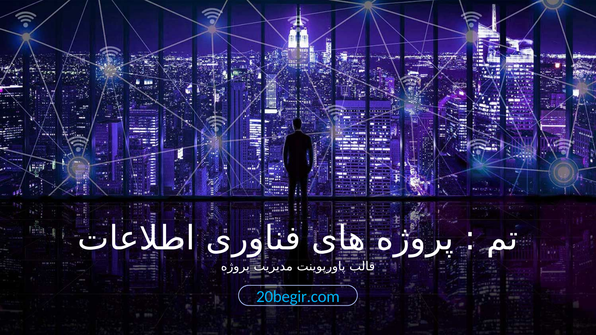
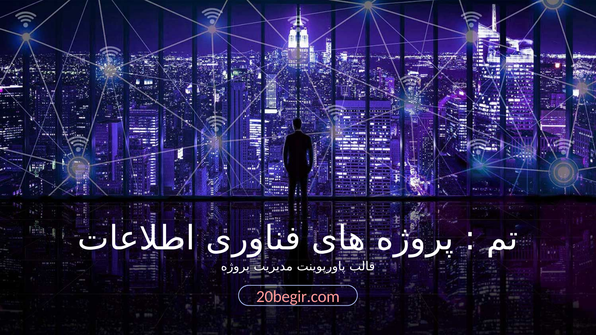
20begir.com colour: light blue -> pink (298, 297)
